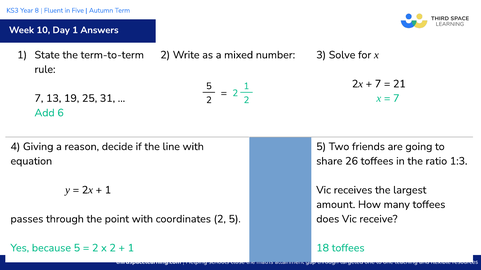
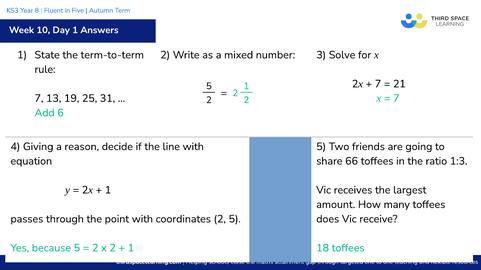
26: 26 -> 66 (352, 161)
